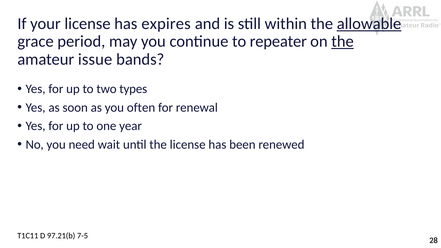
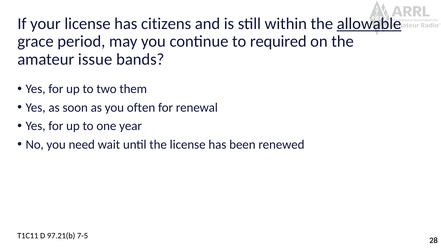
expires: expires -> citizens (166, 24)
repeater: repeater -> required (278, 42)
the underline: present -> none (343, 42)
types: types -> them (133, 89)
